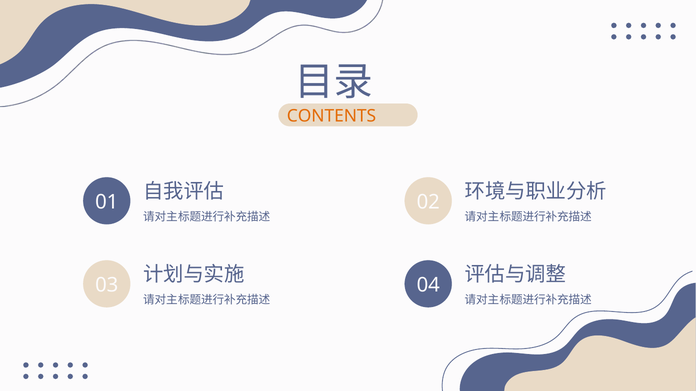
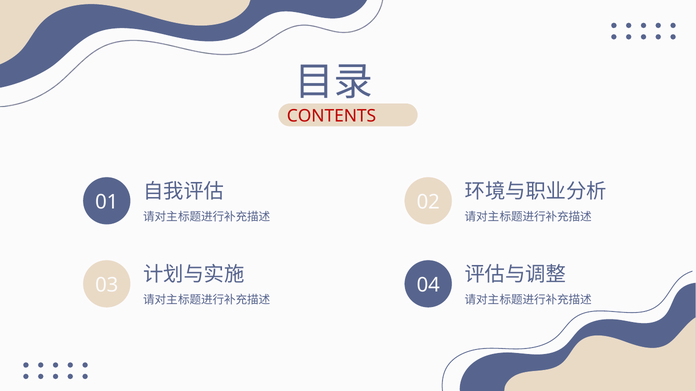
CONTENTS colour: orange -> red (332, 116)
